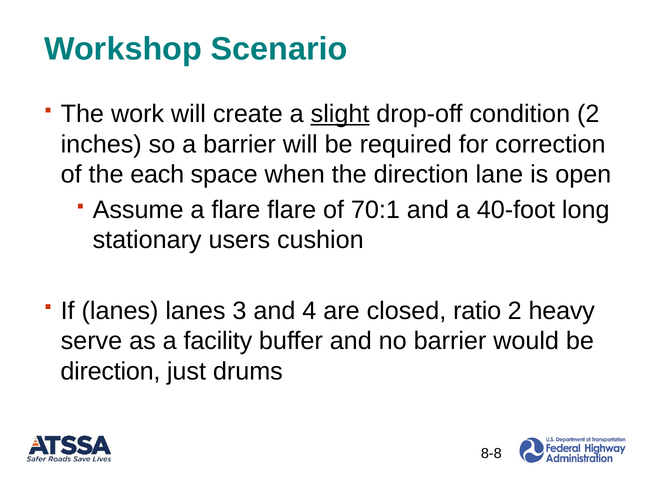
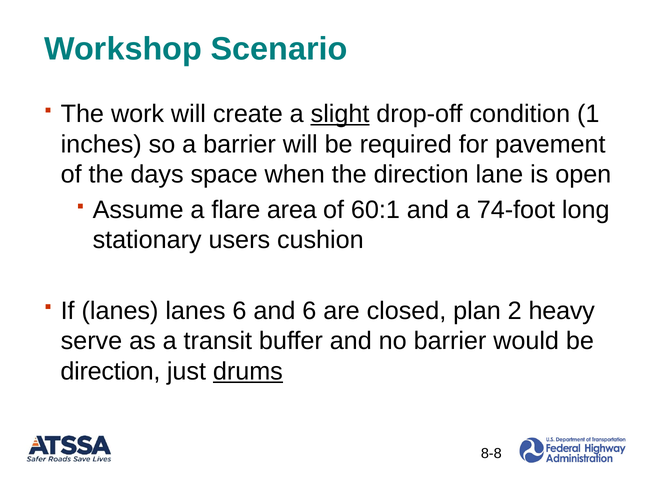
condition 2: 2 -> 1 (588, 114)
correction: correction -> pavement (550, 144)
each: each -> days (157, 175)
flare flare: flare -> area (292, 210)
70:1: 70:1 -> 60:1 (375, 210)
40-foot: 40-foot -> 74-foot (516, 210)
lanes 3: 3 -> 6 (239, 311)
and 4: 4 -> 6 (309, 311)
ratio: ratio -> plan (477, 311)
facility: facility -> transit (218, 341)
drums underline: none -> present (248, 371)
